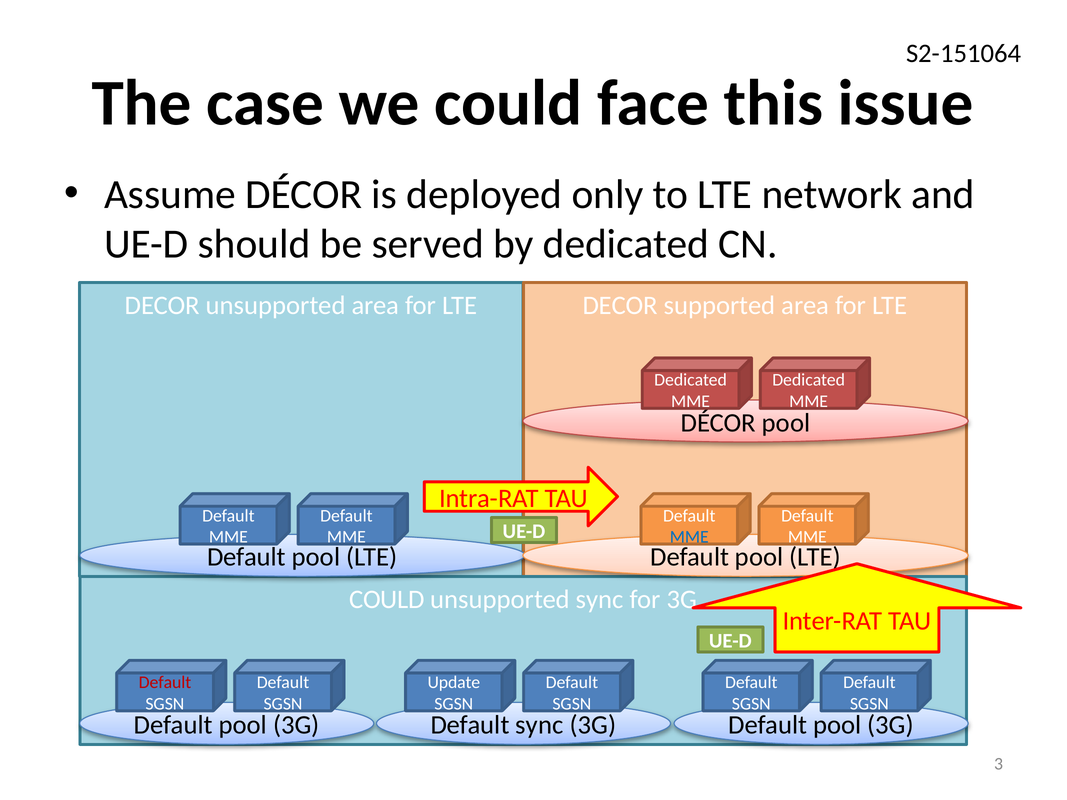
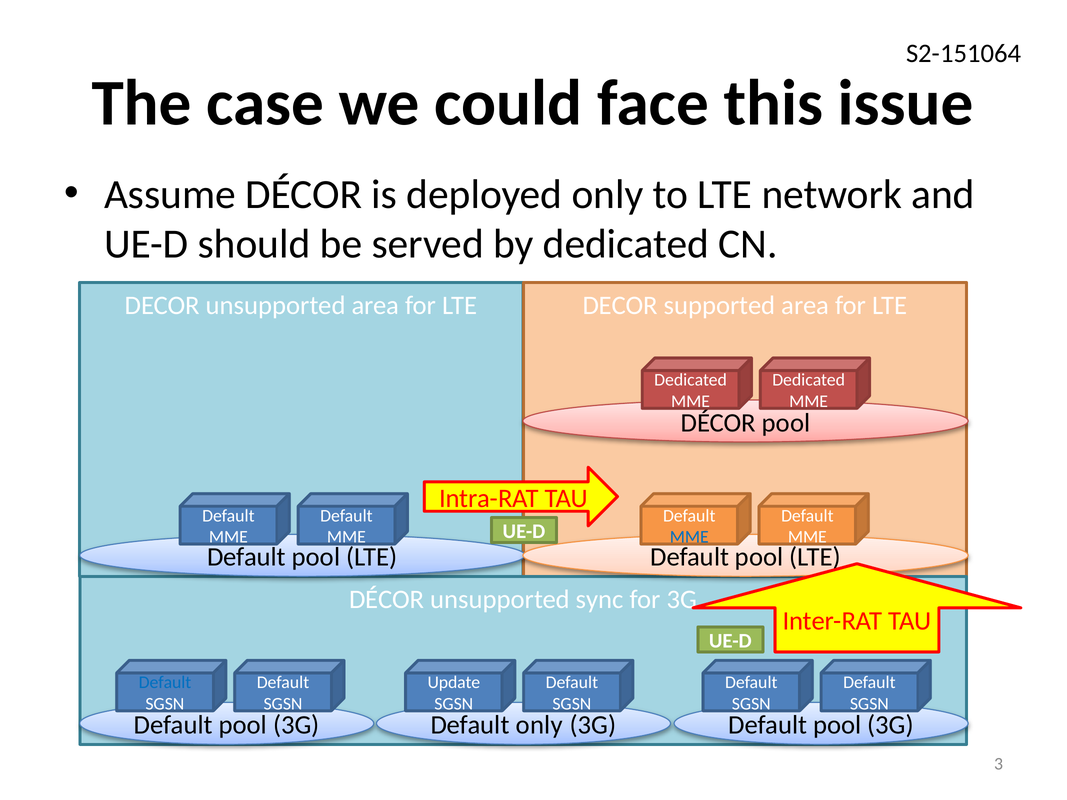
COULD: COULD -> DÉCOR (387, 600)
Default colour: red -> blue (165, 683)
Default sync: sync -> only (539, 725)
